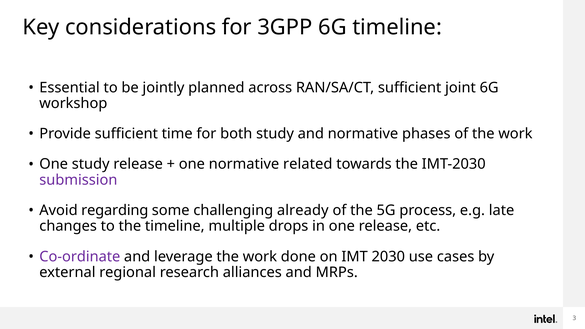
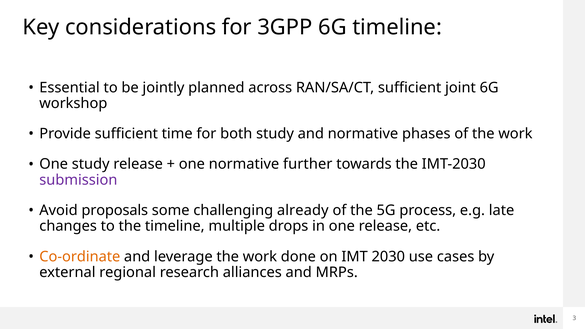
related: related -> further (308, 164)
regarding: regarding -> proposals (115, 210)
Co-ordinate colour: purple -> orange (80, 257)
